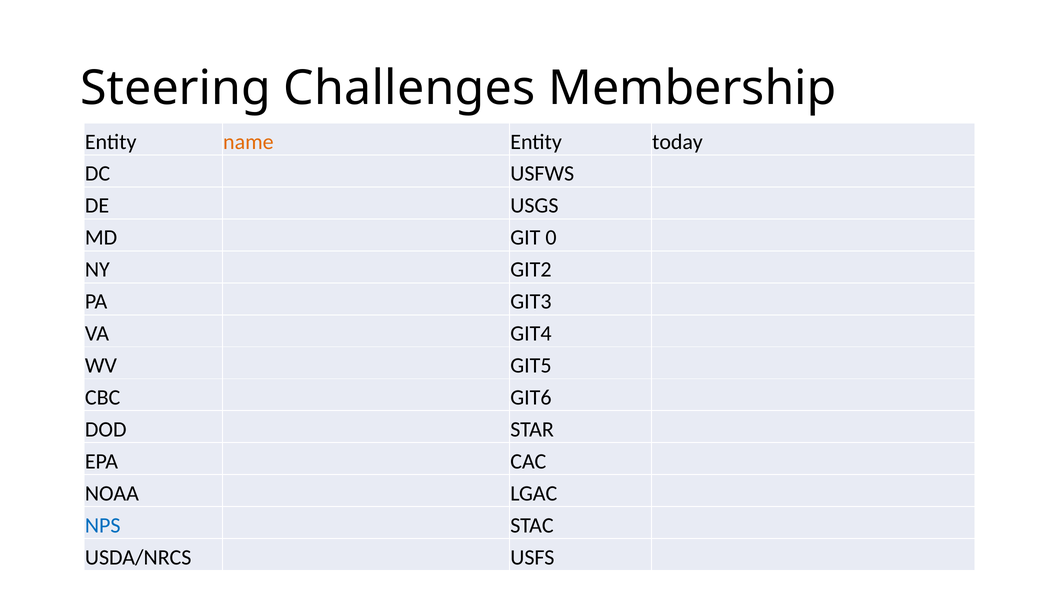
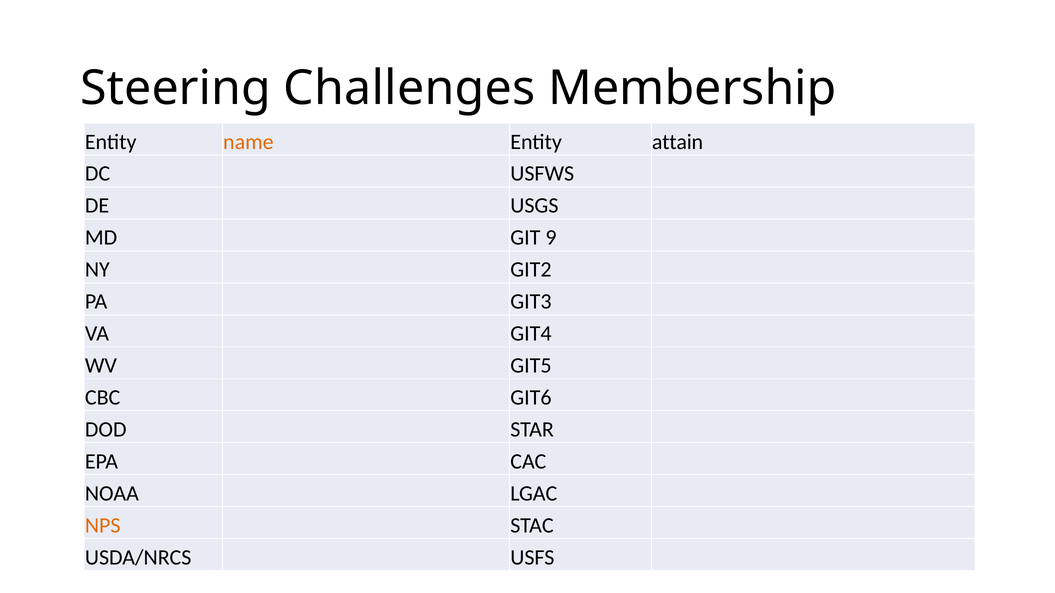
today: today -> attain (678, 142)
0: 0 -> 9 (551, 238)
NPS colour: blue -> orange (103, 526)
